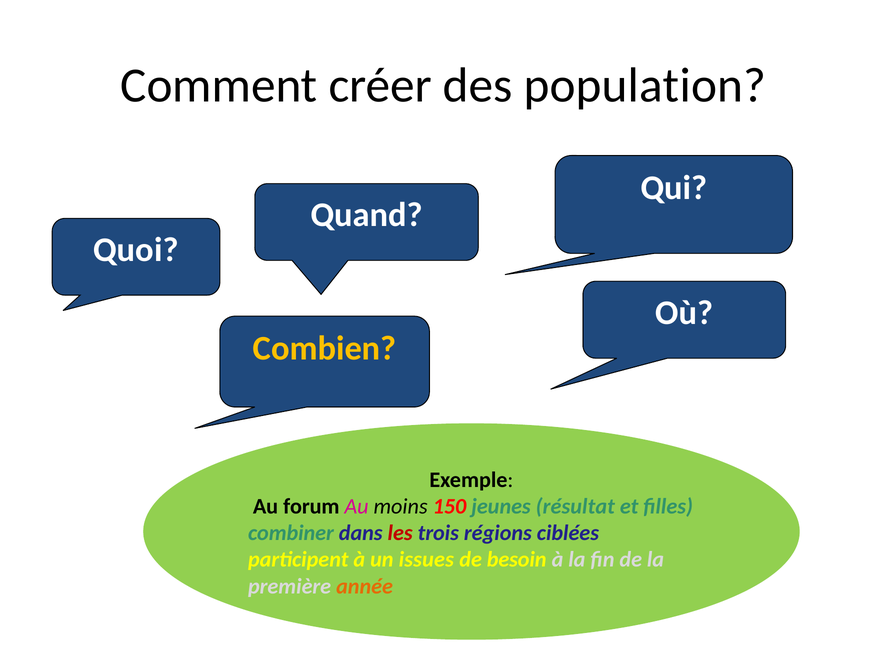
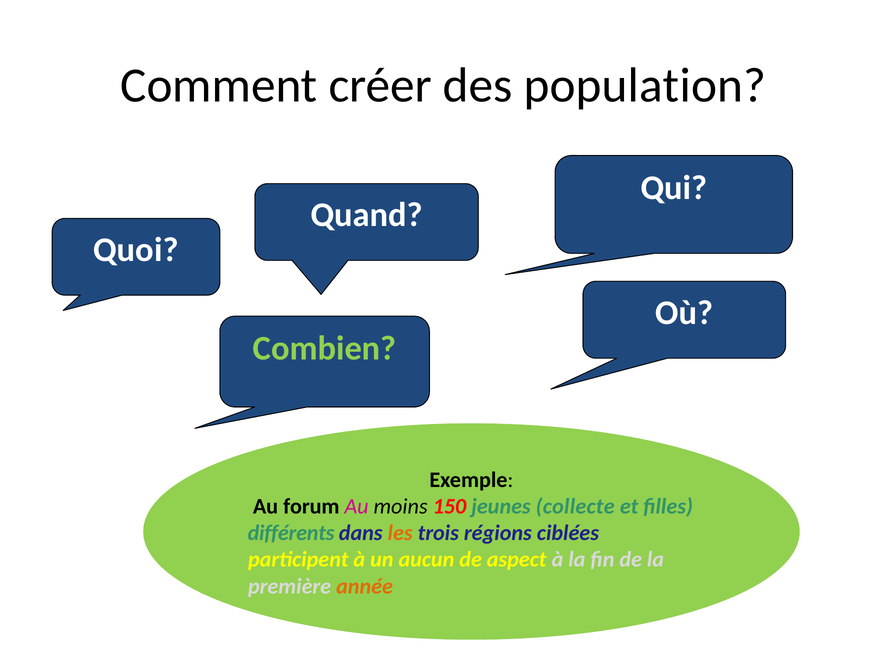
Combien colour: yellow -> light green (325, 348)
résultat: résultat -> collecte (575, 507)
combiner: combiner -> différents (291, 533)
les colour: red -> orange (400, 533)
issues: issues -> aucun (426, 560)
besoin: besoin -> aspect (517, 560)
